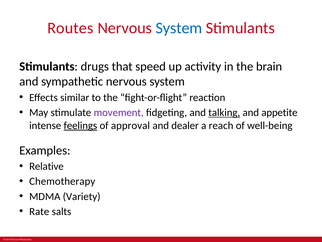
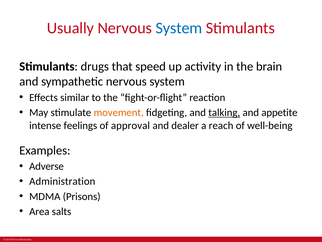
Routes: Routes -> Usually (70, 28)
movement colour: purple -> orange (119, 112)
feelings underline: present -> none (80, 125)
Relative: Relative -> Adverse (46, 166)
Chemotherapy: Chemotherapy -> Administration (62, 181)
Variety: Variety -> Prisons (82, 196)
Rate: Rate -> Area (39, 211)
